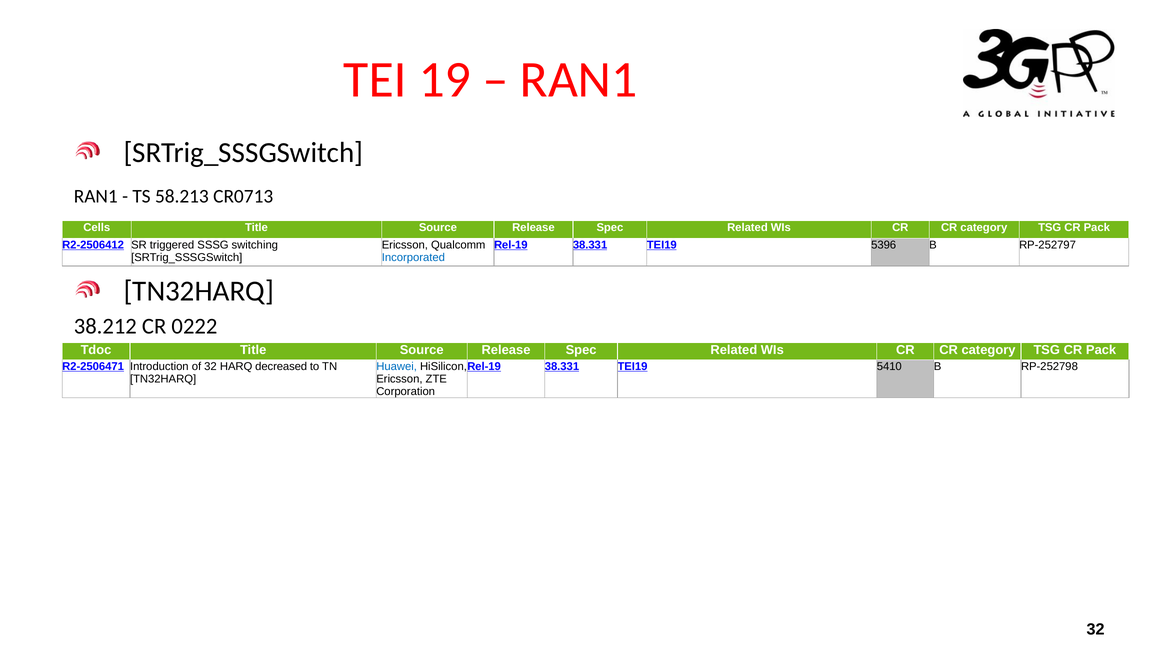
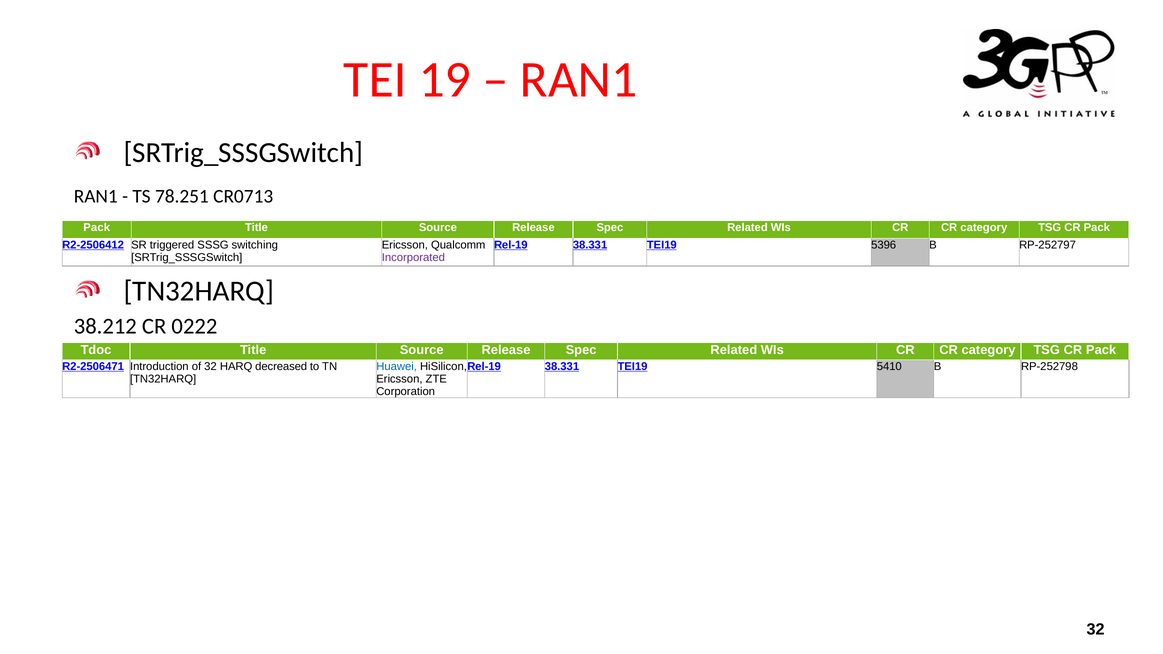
58.213: 58.213 -> 78.251 (182, 196)
Cells: Cells -> Pack (97, 227)
Incorporated colour: blue -> purple (413, 257)
